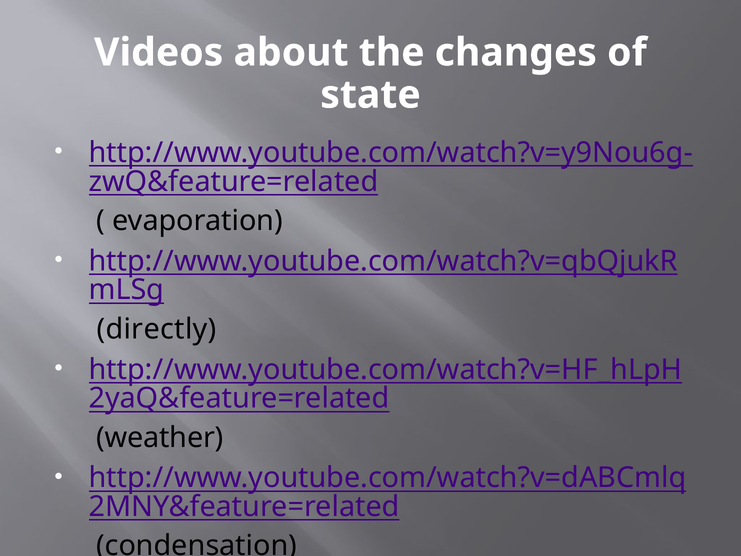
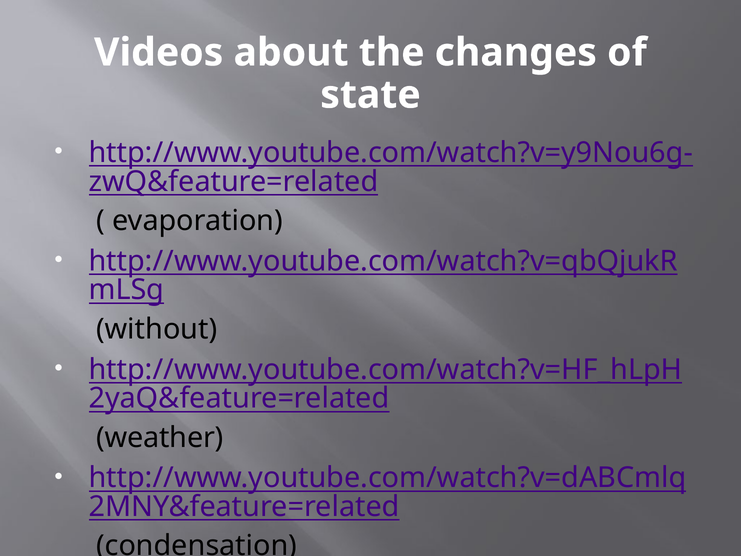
directly: directly -> without (157, 329)
